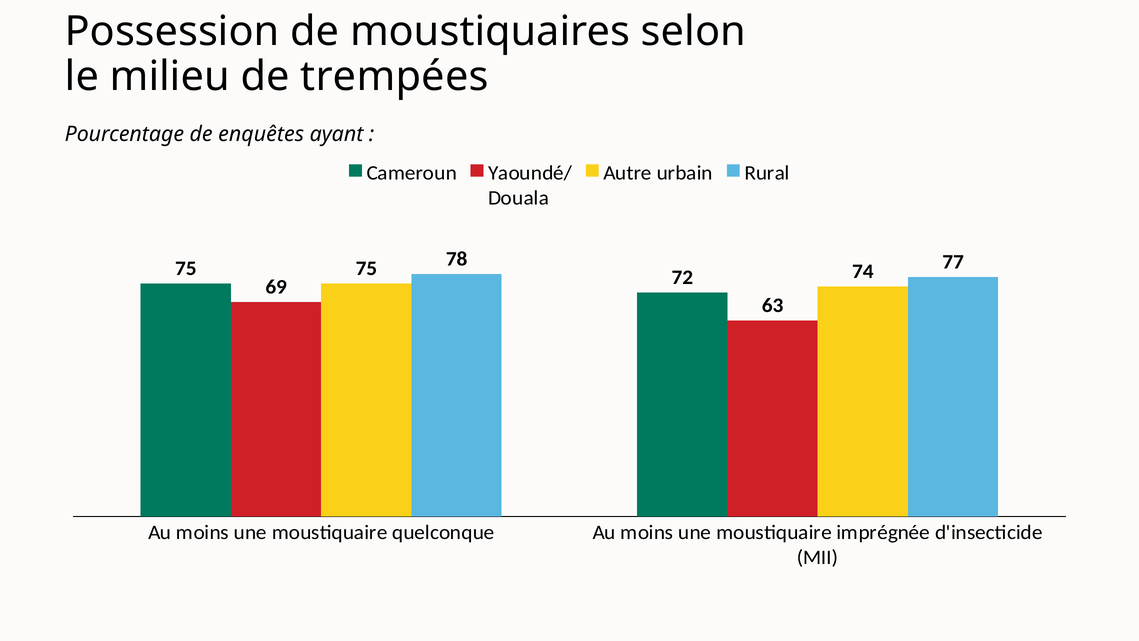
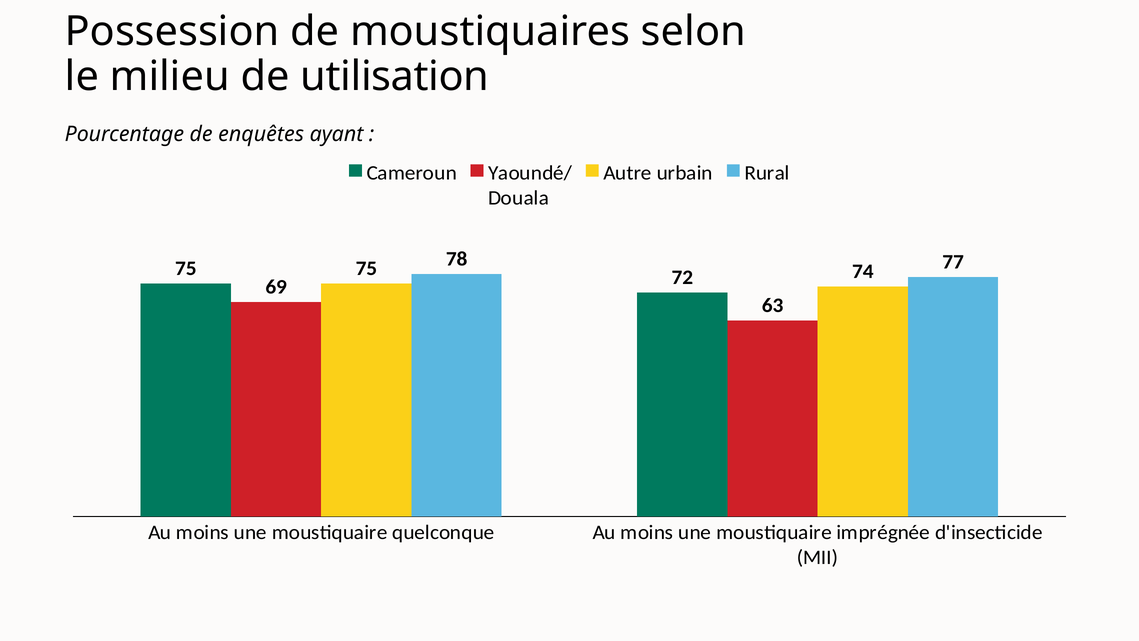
trempées: trempées -> utilisation (395, 76)
